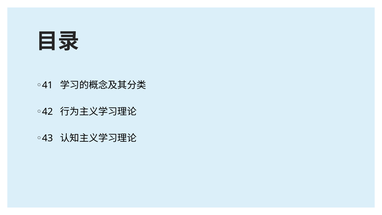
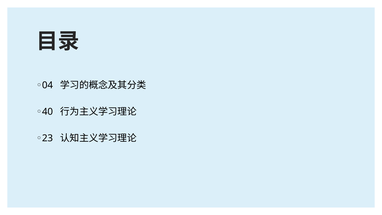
41: 41 -> 04 (47, 85)
42: 42 -> 40 (47, 112)
43: 43 -> 23 (47, 138)
